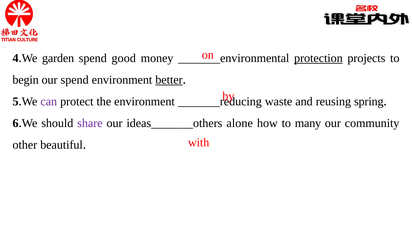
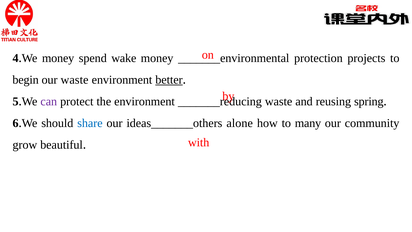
garden: garden -> money (58, 58)
good: good -> wake (124, 58)
protection underline: present -> none (318, 58)
our spend: spend -> waste (75, 80)
share colour: purple -> blue (90, 123)
other: other -> grow (25, 145)
